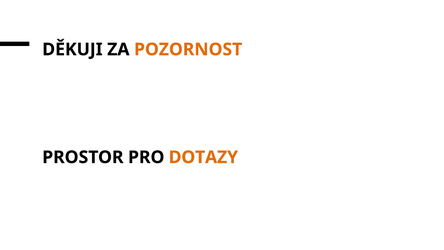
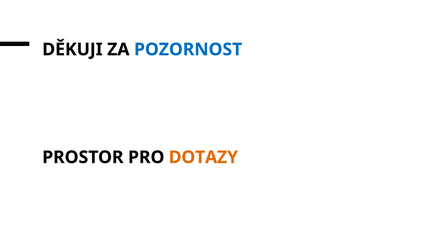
POZORNOST colour: orange -> blue (188, 49)
